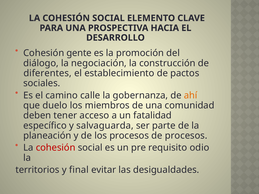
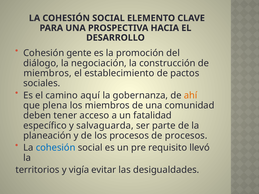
diferentes: diferentes -> miembros (48, 73)
calle: calle -> aquí (90, 95)
duelo: duelo -> plena (55, 106)
cohesión colour: red -> blue (56, 148)
odio: odio -> llevó (200, 148)
final: final -> vigía (79, 170)
